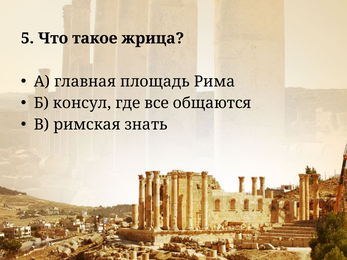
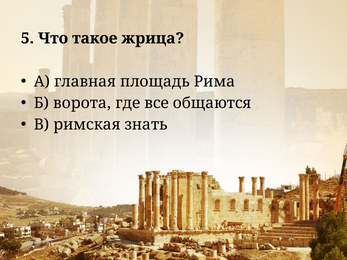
консул: консул -> ворота (82, 103)
